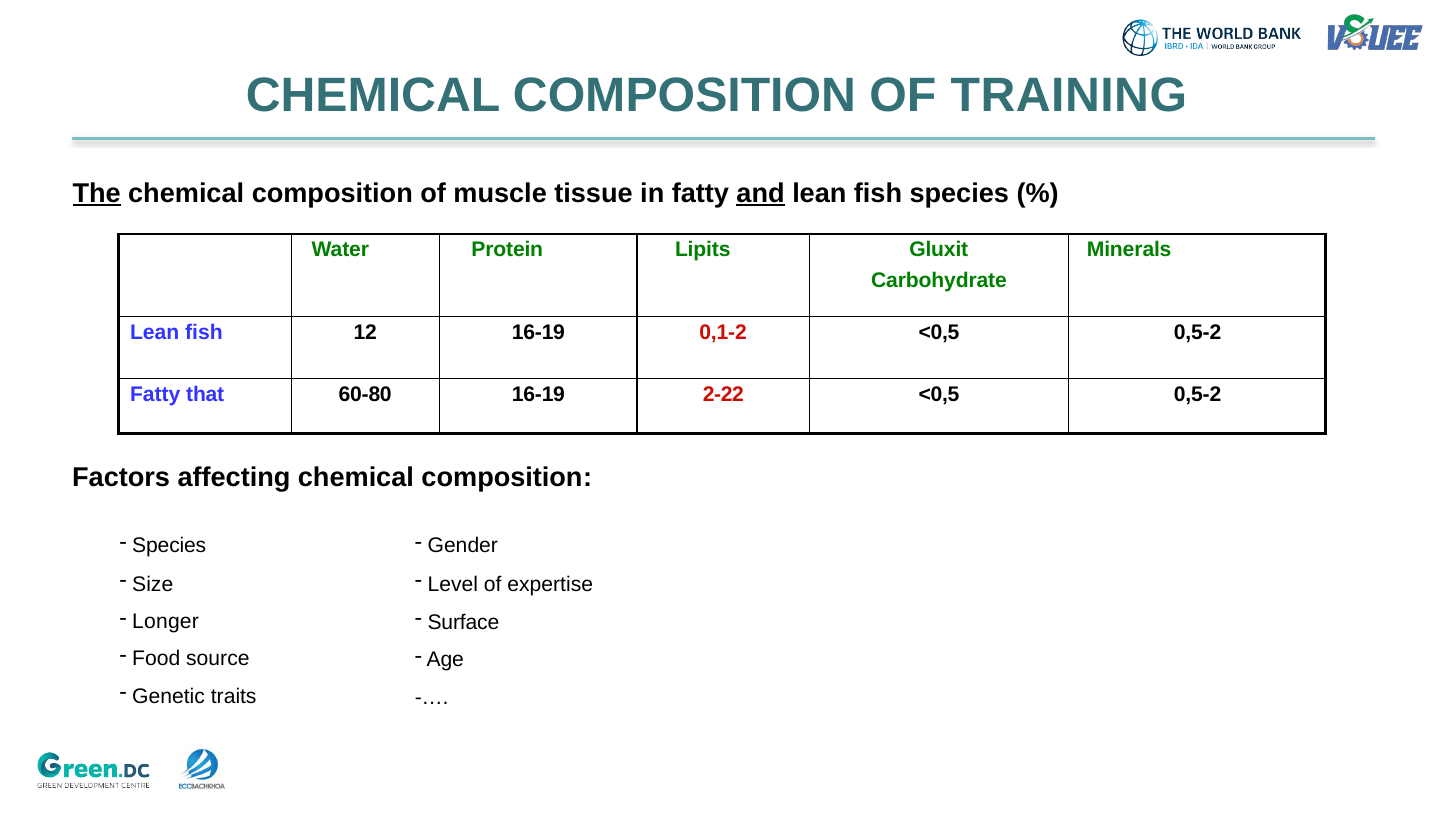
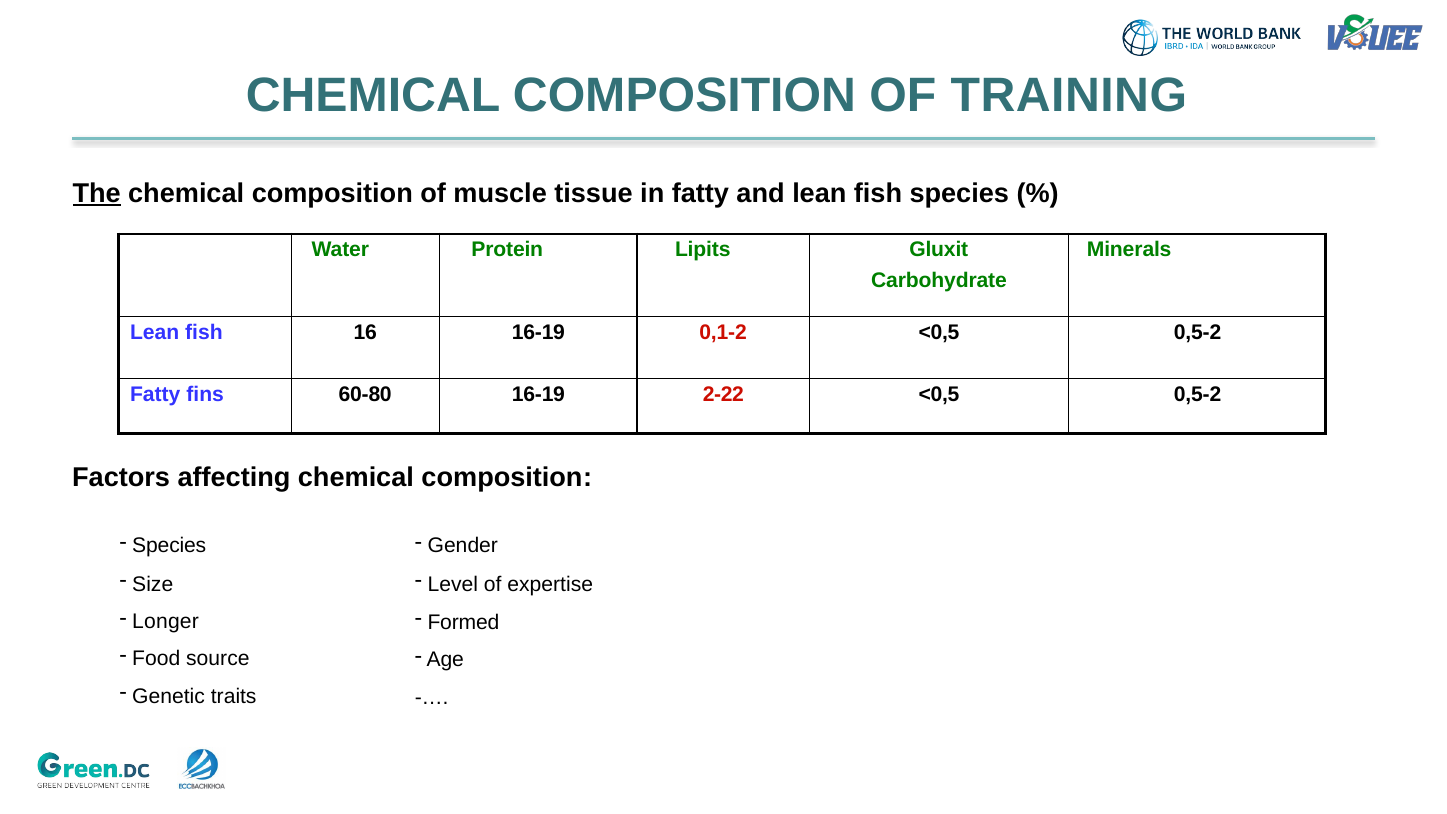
and underline: present -> none (761, 194)
12: 12 -> 16 (365, 332)
that: that -> fins (205, 394)
Surface: Surface -> Formed (463, 622)
